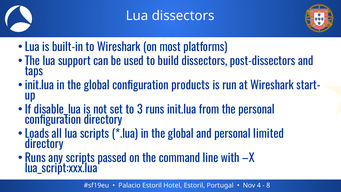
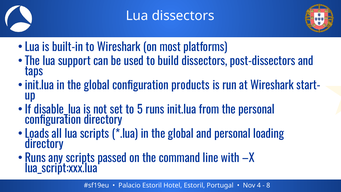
3: 3 -> 5 (140, 110)
limited: limited -> loading (269, 134)
